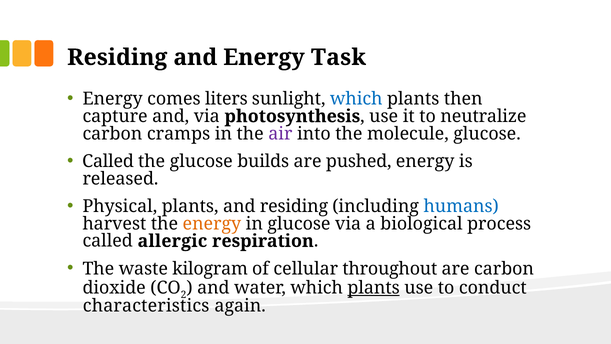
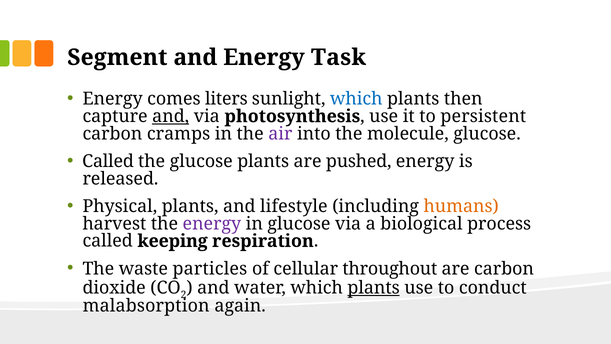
Residing: Residing -> Segment (117, 57)
and underline: none -> present (171, 116)
neutralize: neutralize -> persistent (483, 116)
glucose builds: builds -> plants (263, 161)
and residing: residing -> lifestyle (294, 206)
humans colour: blue -> orange (461, 206)
energy colour: orange -> purple (212, 224)
allergic: allergic -> keeping (173, 241)
kilogram: kilogram -> particles (210, 269)
characteristics: characteristics -> malabsorption (146, 306)
